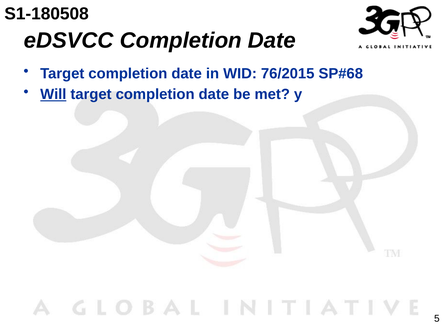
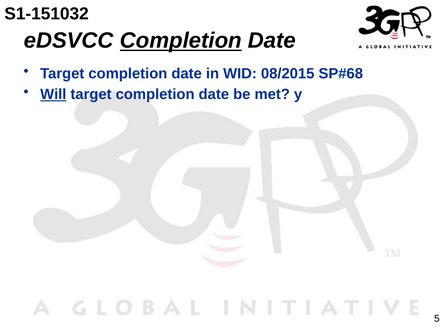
S1-180508: S1-180508 -> S1-151032 (47, 14)
Completion underline: none -> present (181, 41)
76/2015: 76/2015 -> 08/2015 (288, 74)
